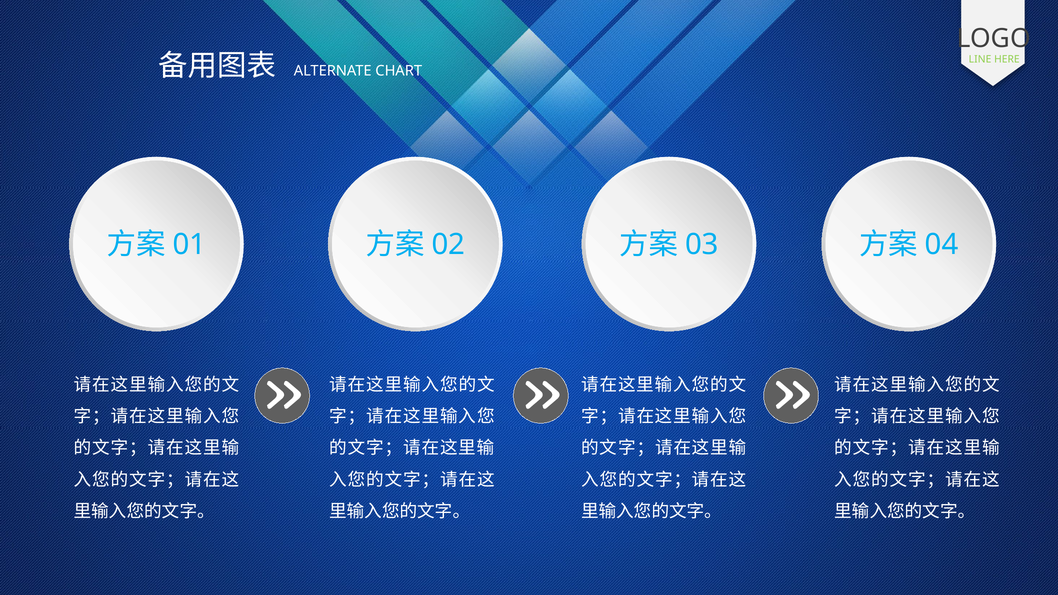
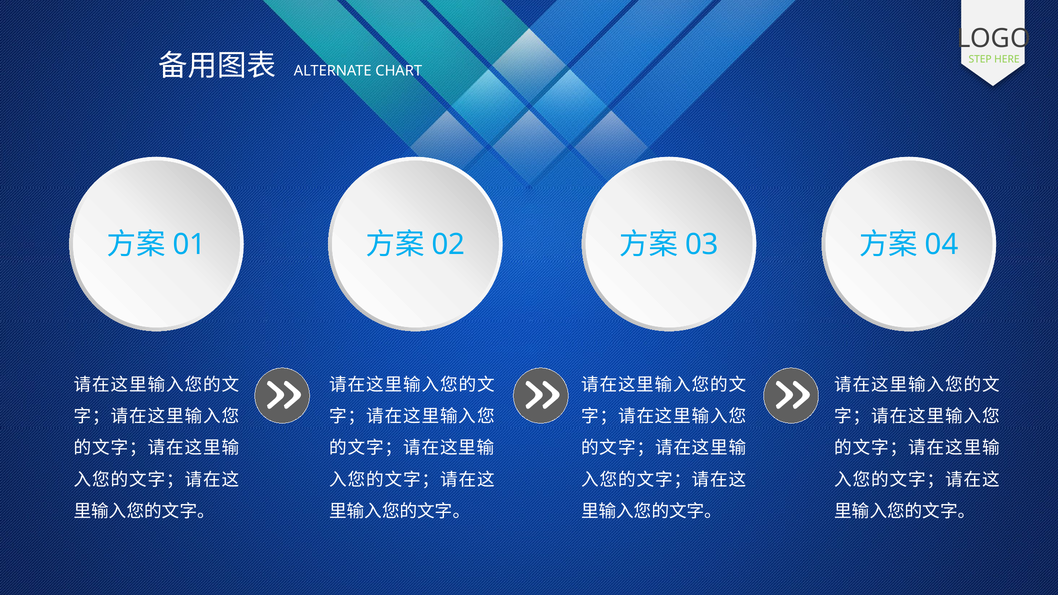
LINE: LINE -> STEP (980, 59)
